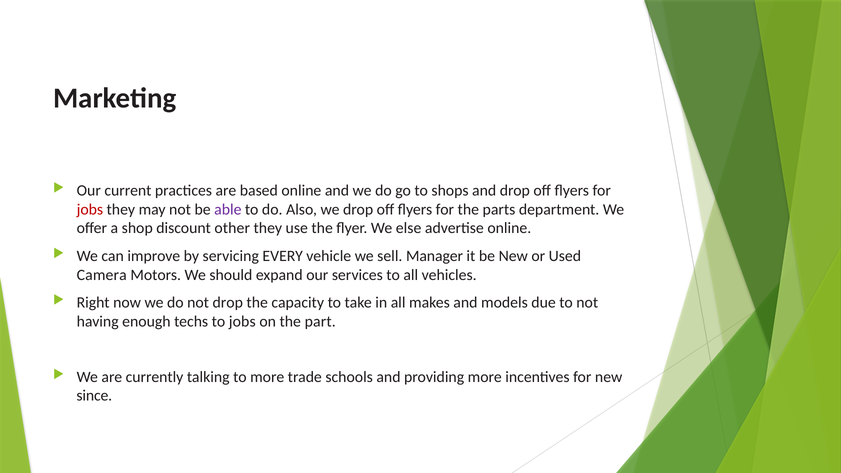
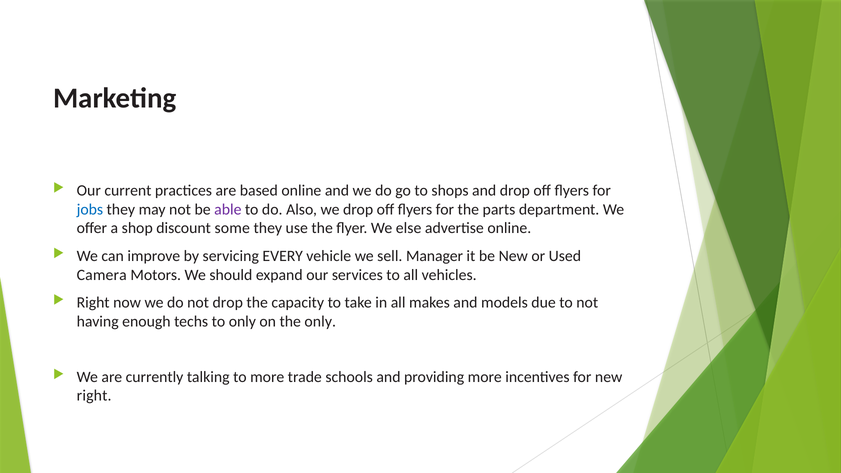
jobs colour: red -> blue (90, 209)
other: other -> some (232, 228)
to jobs: jobs -> only (242, 322)
the part: part -> only (320, 322)
since: since -> right (94, 396)
